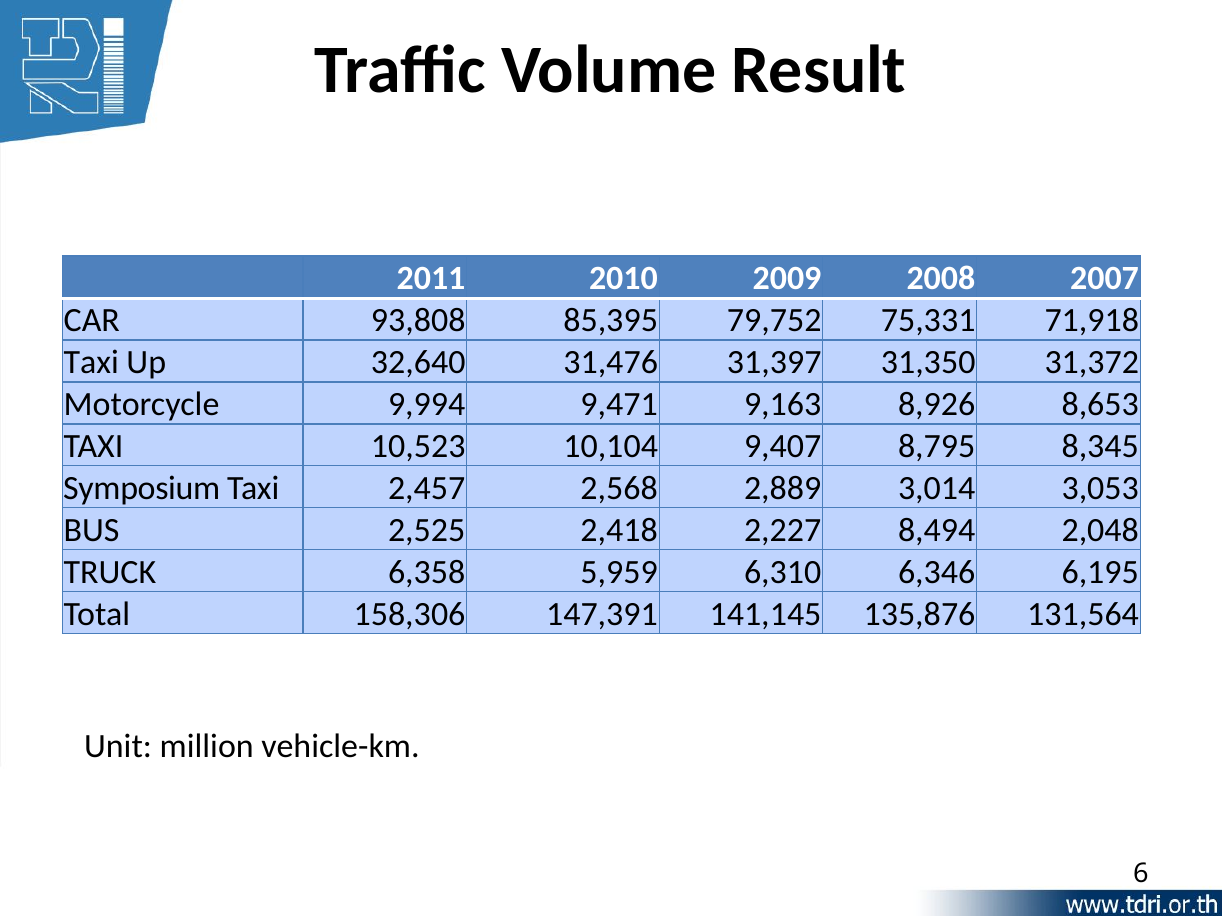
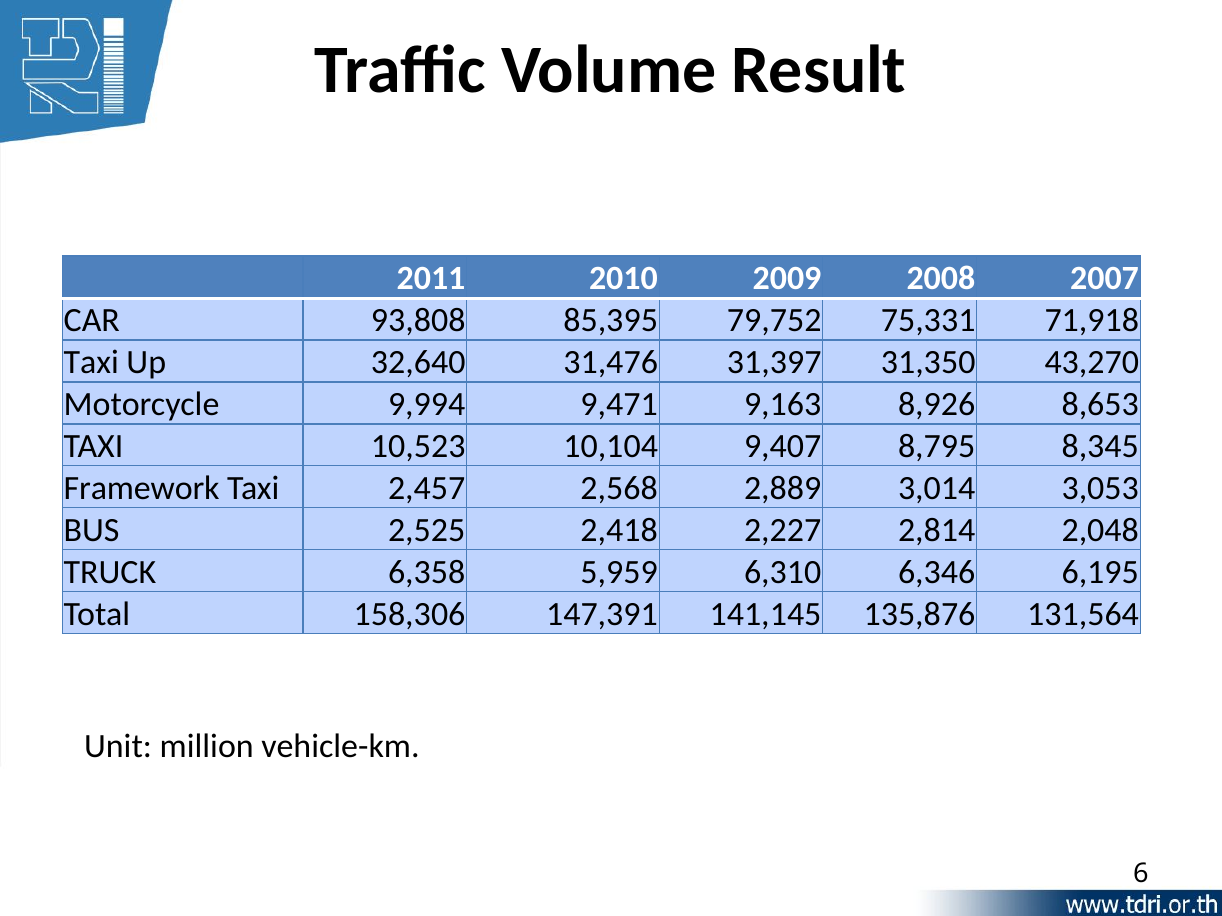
31,372: 31,372 -> 43,270 (1092, 363)
Symposium: Symposium -> Framework (142, 489)
8,494: 8,494 -> 2,814 (937, 531)
